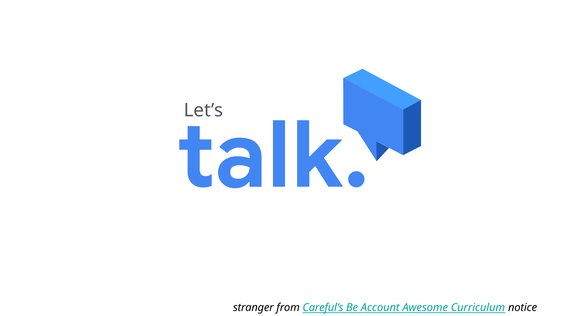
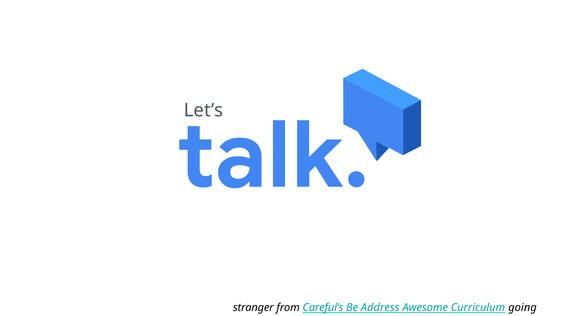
Account: Account -> Address (380, 308)
notice: notice -> going (522, 308)
